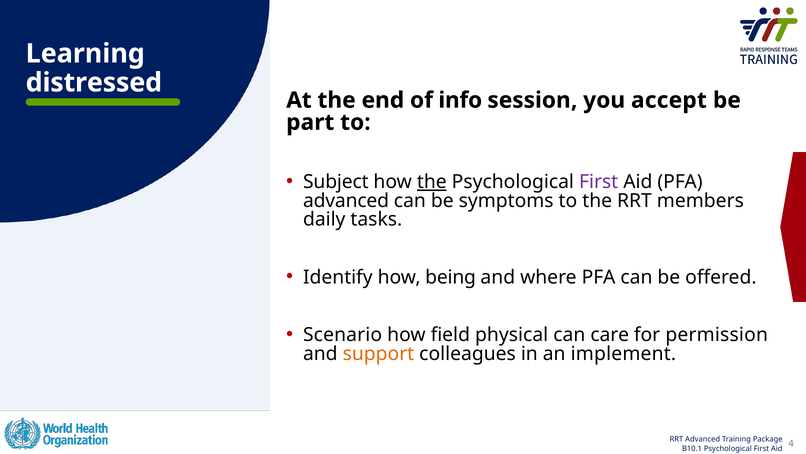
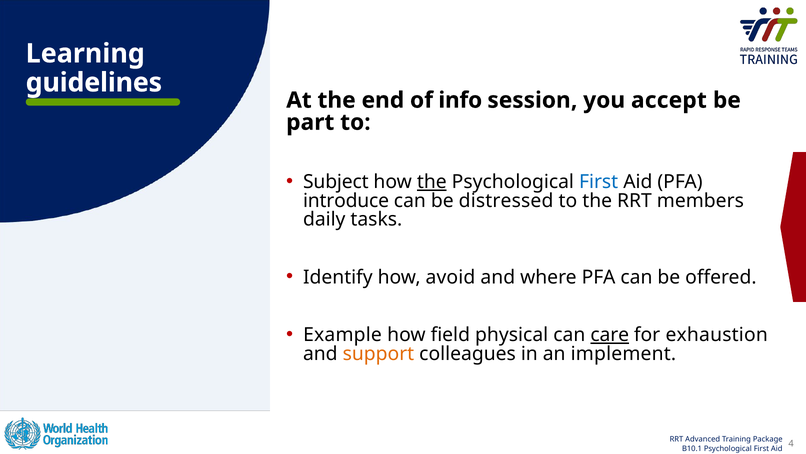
distressed: distressed -> guidelines (94, 82)
First colour: purple -> blue (599, 182)
advanced: advanced -> introduce (346, 200)
symptoms: symptoms -> distressed (506, 200)
being: being -> avoid (450, 277)
Scenario: Scenario -> Example (343, 334)
care underline: none -> present (610, 334)
permission: permission -> exhaustion (717, 334)
